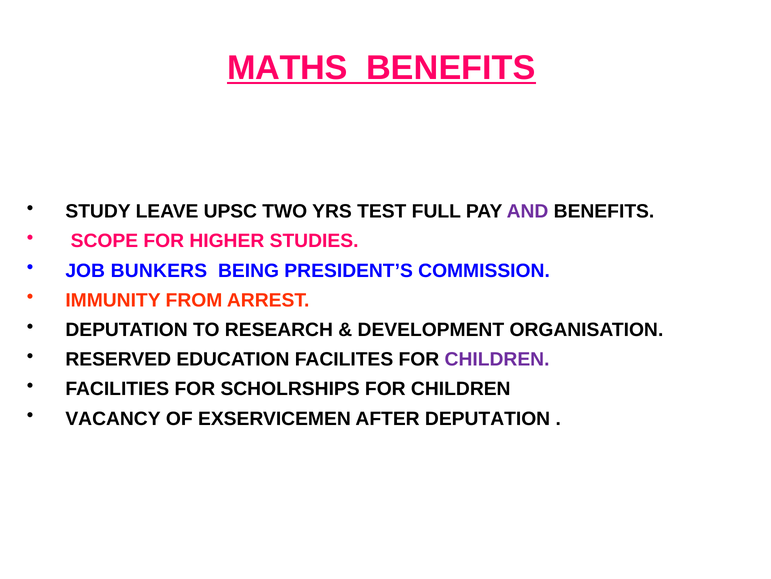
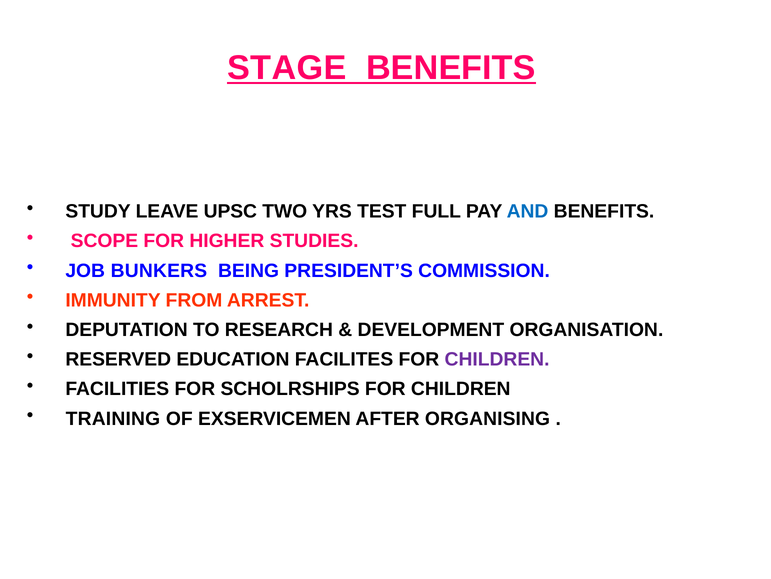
MATHS: MATHS -> STAGE (287, 68)
AND colour: purple -> blue (528, 211)
VACANCY: VACANCY -> TRAINING (113, 418)
AFTER DEPUTATION: DEPUTATION -> ORGANISING (488, 418)
